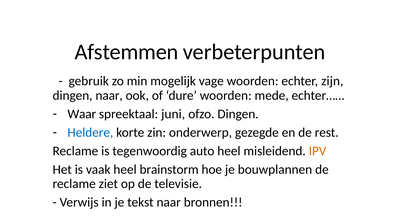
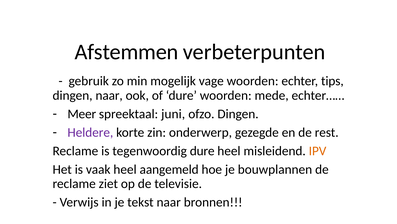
zijn: zijn -> tips (332, 81)
Waar: Waar -> Meer (82, 114)
Heldere colour: blue -> purple (90, 132)
tegenwoordig auto: auto -> dure (202, 150)
brainstorm: brainstorm -> aangemeld (169, 169)
